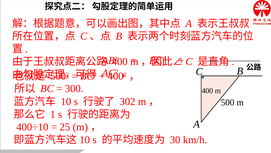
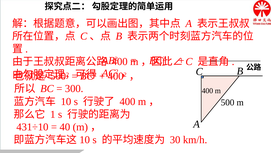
302: 302 -> 400 (127, 101)
400÷10: 400÷10 -> 431÷10 (32, 127)
25: 25 -> 40 (65, 127)
